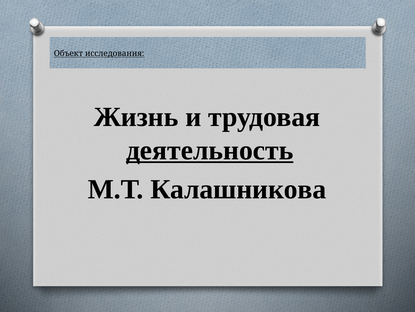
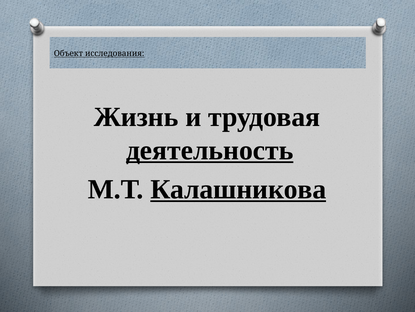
Калашникова underline: none -> present (238, 189)
